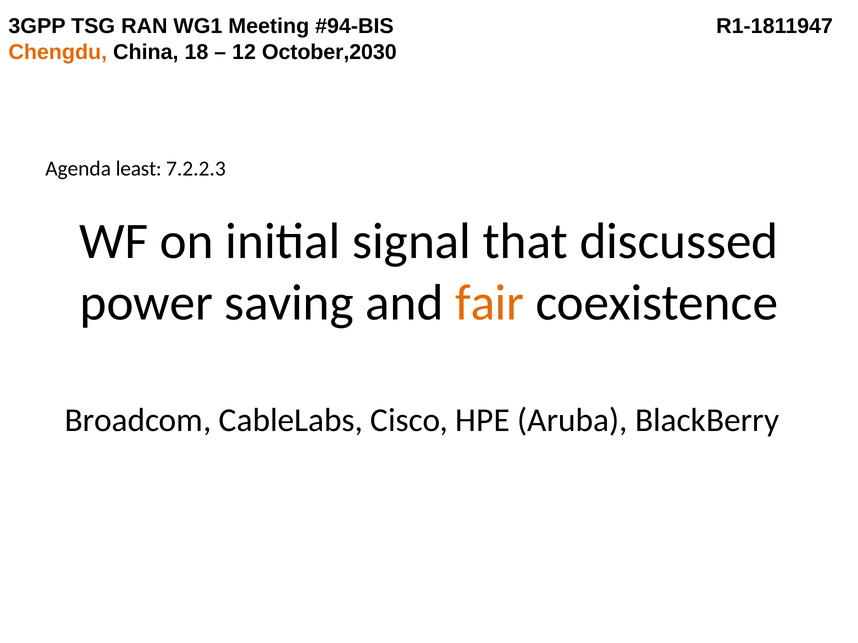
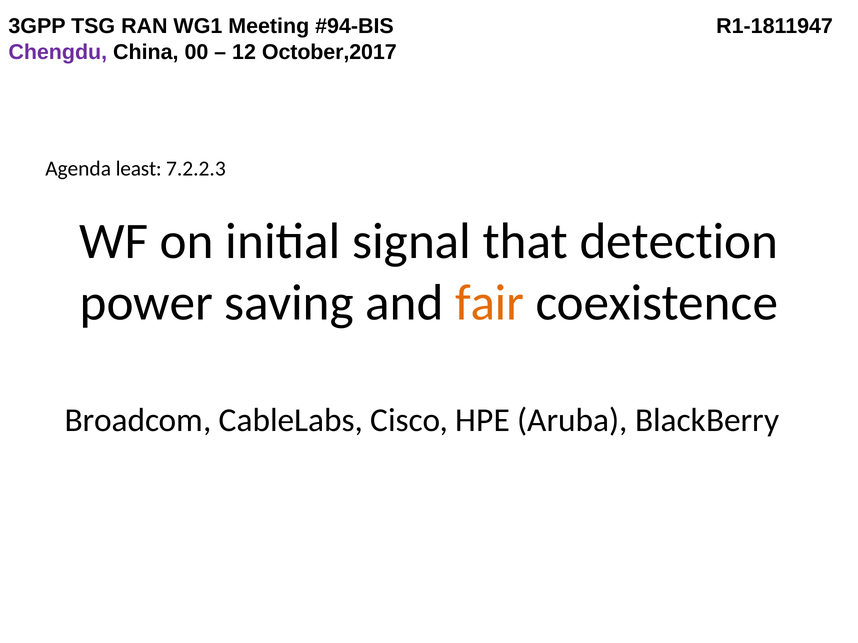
Chengdu colour: orange -> purple (58, 52)
18: 18 -> 00 (196, 52)
October,2030: October,2030 -> October,2017 (329, 52)
discussed: discussed -> detection (679, 242)
